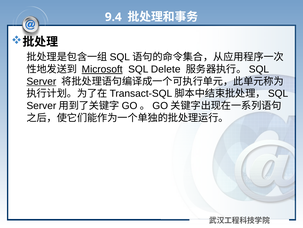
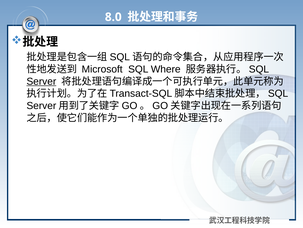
9.4: 9.4 -> 8.0 (113, 17)
Microsoft underline: present -> none (102, 69)
Delete: Delete -> Where (166, 69)
